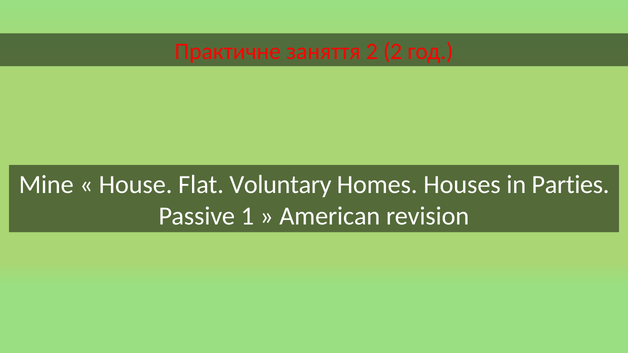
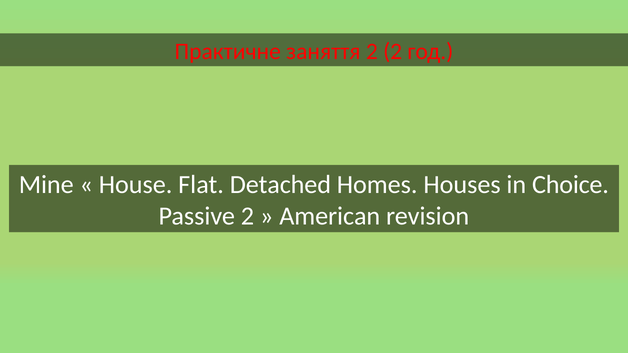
Voluntary: Voluntary -> Detached (280, 185)
Parties: Parties -> Choice (570, 185)
Passive 1: 1 -> 2 (247, 216)
